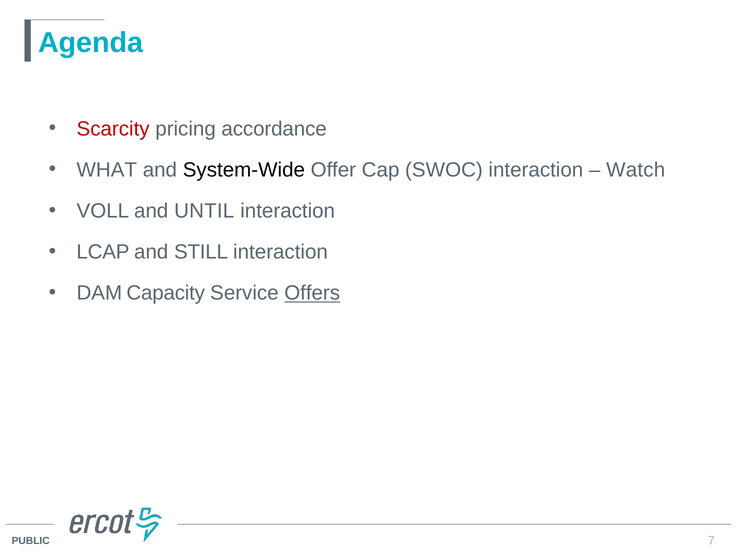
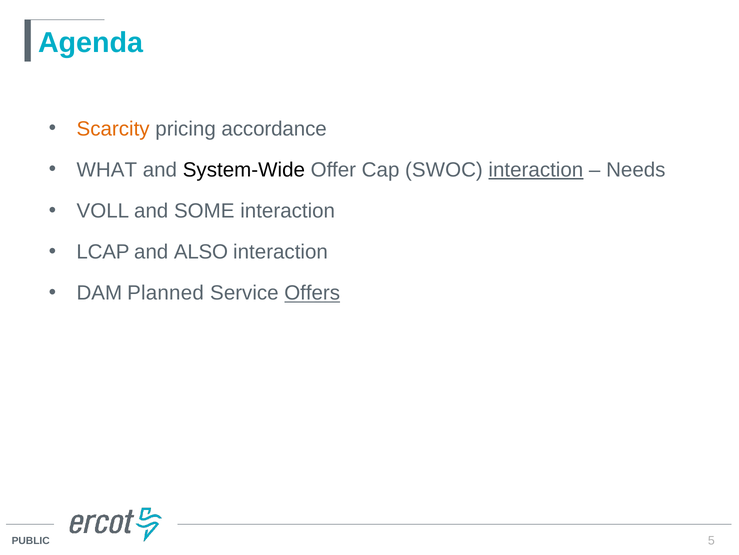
Scarcity colour: red -> orange (113, 129)
interaction underline: none -> present (536, 170)
Watch: Watch -> Needs (636, 170)
UNTIL: UNTIL -> SOME (204, 211)
STILL: STILL -> ALSO (201, 252)
Capacity: Capacity -> Planned (166, 293)
7: 7 -> 5 (711, 540)
